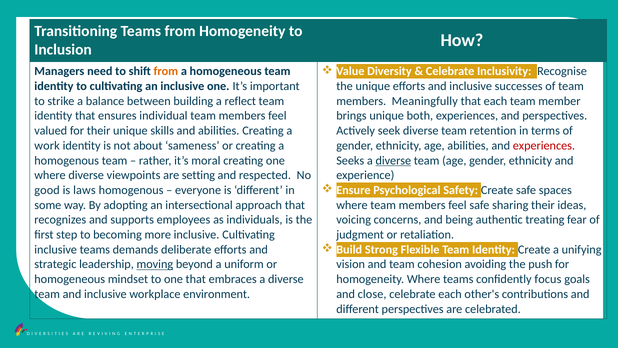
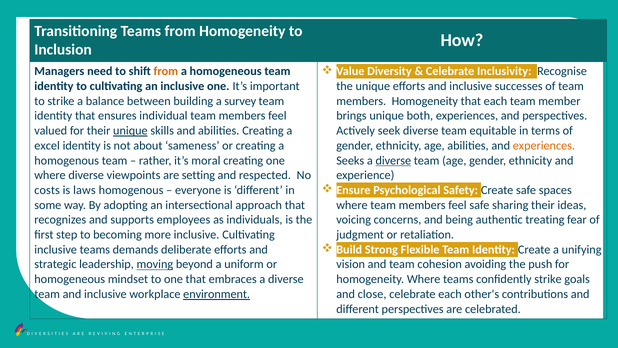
reflect: reflect -> survey (240, 101)
members Meaningfully: Meaningfully -> Homogeneity (425, 101)
unique underline: none -> present (130, 131)
retention: retention -> equitable (493, 131)
work: work -> excel (47, 145)
experiences colour: red -> orange (544, 145)
good: good -> costs (47, 190)
confidently focus: focus -> strike (548, 279)
environment underline: none -> present (217, 294)
